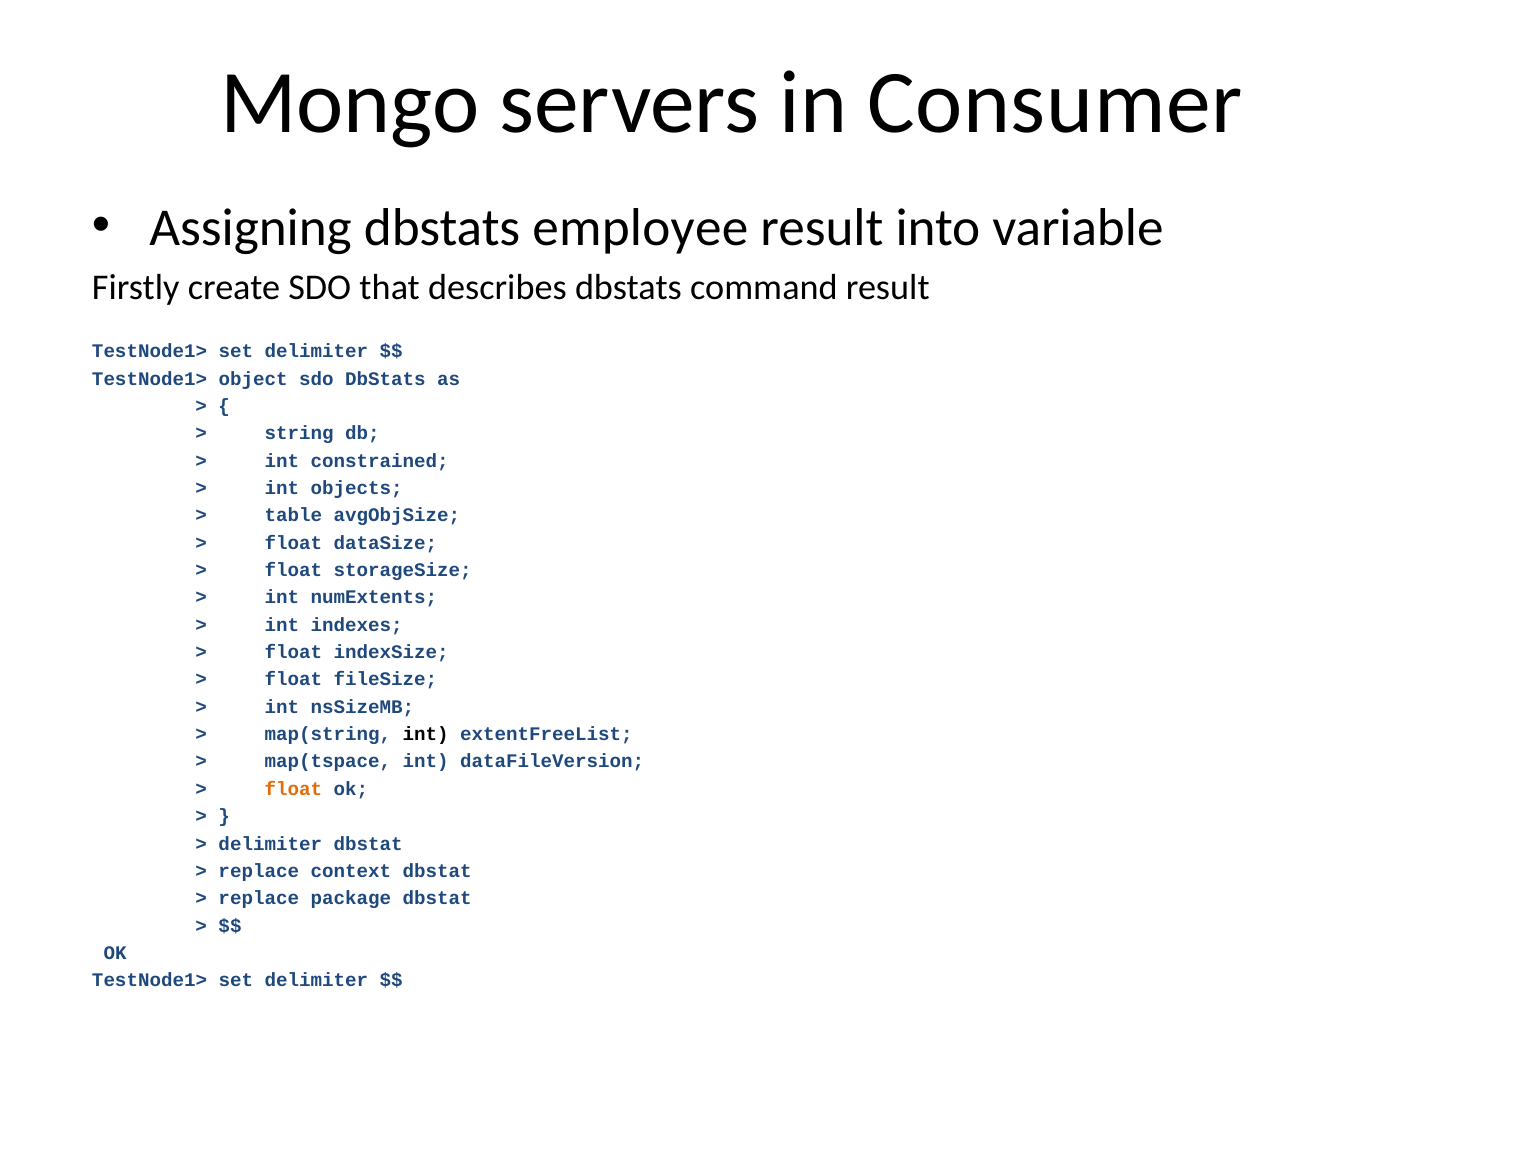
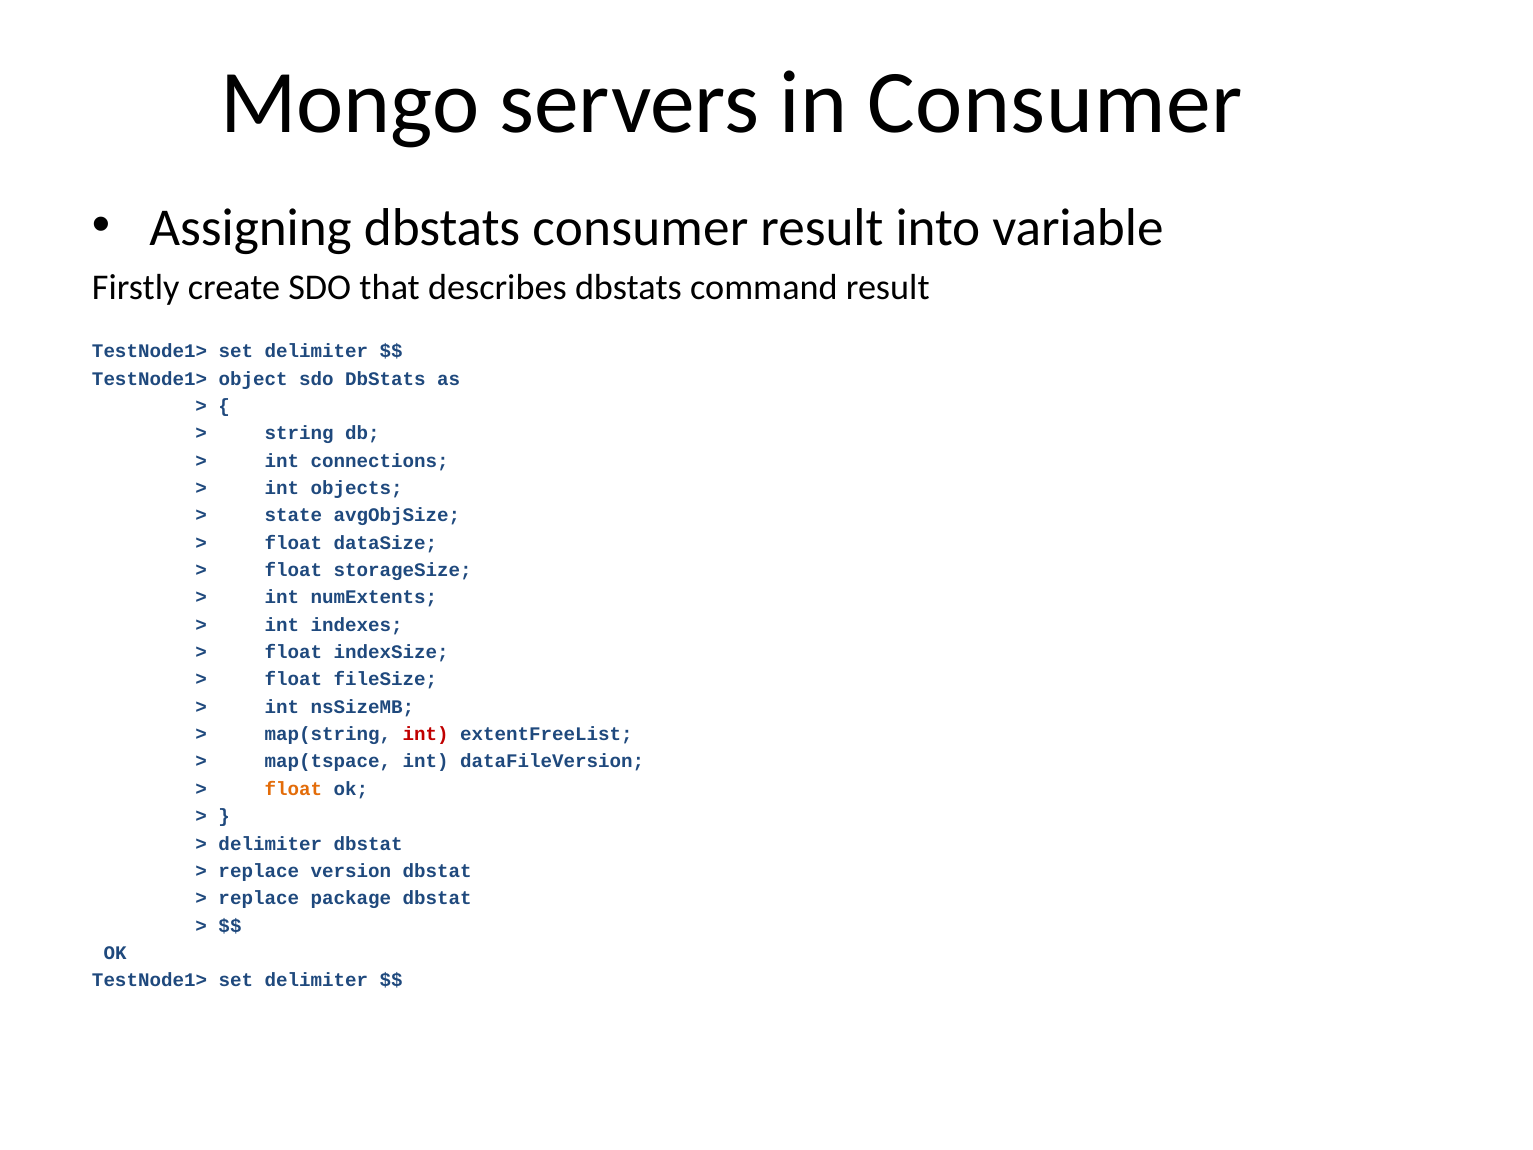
dbstats employee: employee -> consumer (640, 228)
constrained: constrained -> connections (380, 461)
table: table -> state (293, 515)
int colour: black -> red (426, 734)
context: context -> version (351, 871)
